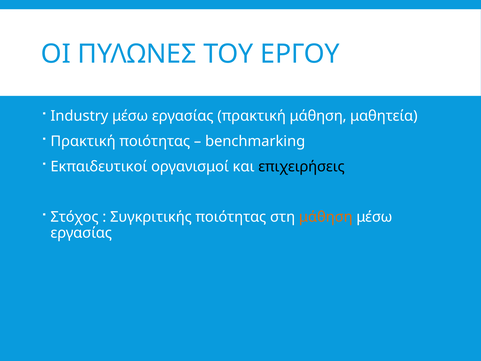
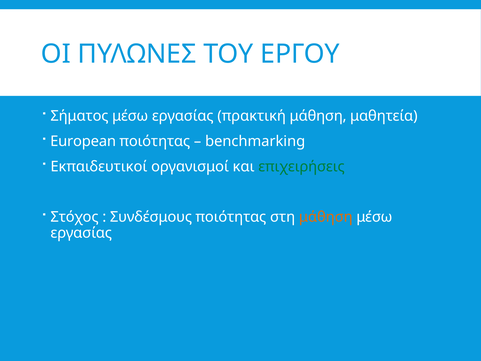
Industry: Industry -> Σήματος (79, 116)
Πρακτική: Πρακτική -> European (83, 141)
επιχειρήσεις colour: black -> green (301, 166)
Συγκριτικής: Συγκριτικής -> Συνδέσμους (151, 217)
